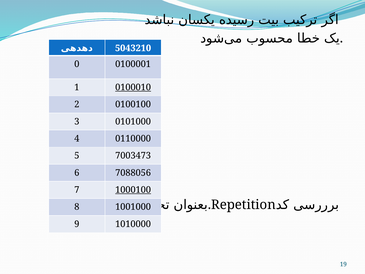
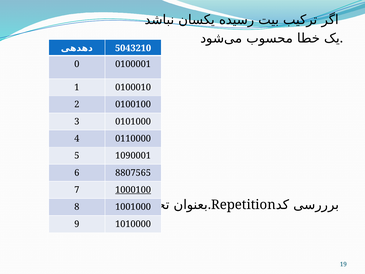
0100010 underline: present -> none (133, 87)
7003473: 7003473 -> 1090001 (133, 156)
7088056: 7088056 -> 8807565 (133, 173)
